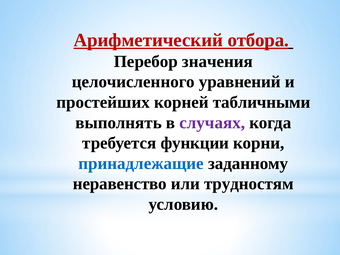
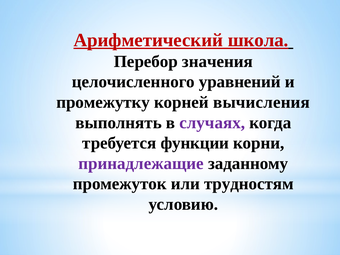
отбора: отбора -> школа (258, 40)
простейших: простейших -> промежутку (103, 102)
табличными: табличными -> вычисления (262, 102)
принадлежащие colour: blue -> purple (141, 163)
неравенство: неравенство -> промежуток (120, 184)
